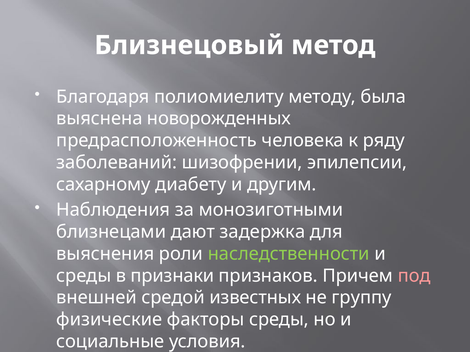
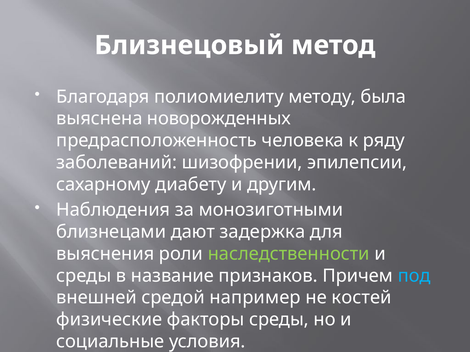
признаки: признаки -> название (172, 276)
под colour: pink -> light blue (414, 276)
известных: известных -> например (255, 298)
группу: группу -> костей (362, 298)
